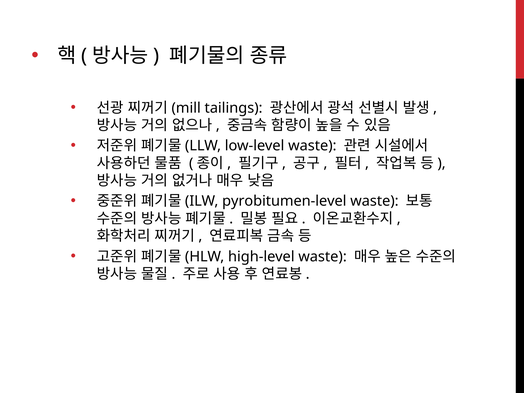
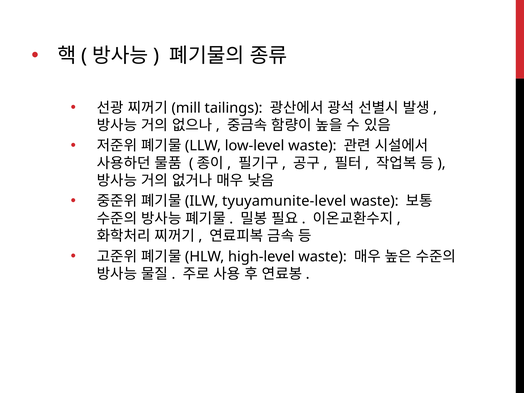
pyrobitumen-level: pyrobitumen-level -> tyuyamunite-level (284, 201)
